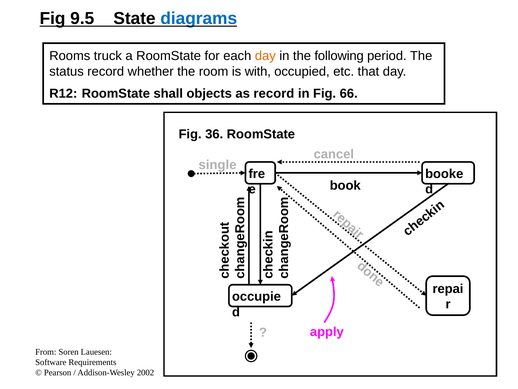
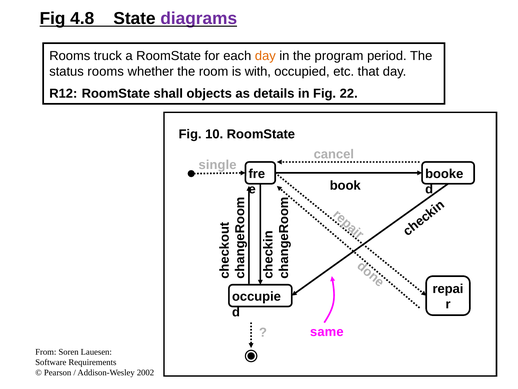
9.5: 9.5 -> 4.8 (82, 19)
diagrams colour: blue -> purple (199, 19)
following: following -> program (339, 56)
status record: record -> rooms (106, 71)
as record: record -> details (274, 93)
66: 66 -> 22 (349, 93)
36: 36 -> 10 (214, 134)
apply: apply -> same (327, 331)
